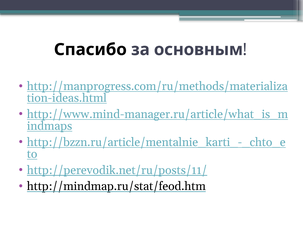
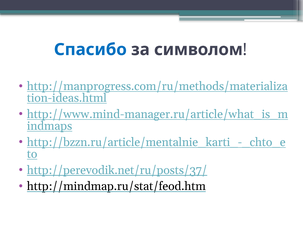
Спасибо colour: black -> blue (90, 50)
основным: основным -> символом (198, 50)
http://perevodik.net/ru/posts/11/: http://perevodik.net/ru/posts/11/ -> http://perevodik.net/ru/posts/37/ (117, 170)
